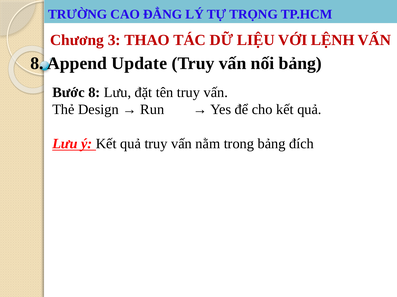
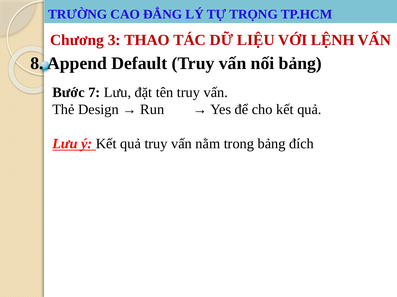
Update: Update -> Default (139, 63)
Bước 8: 8 -> 7 (94, 93)
